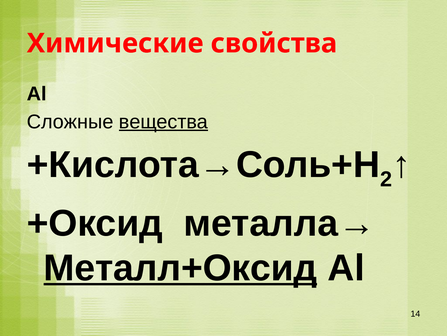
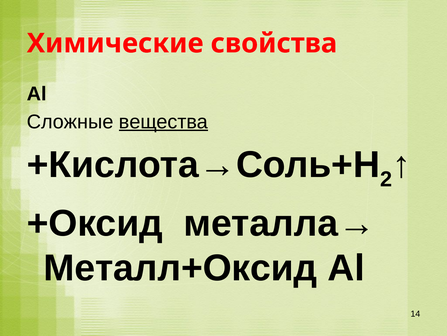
Металл+Оксид underline: present -> none (180, 268)
